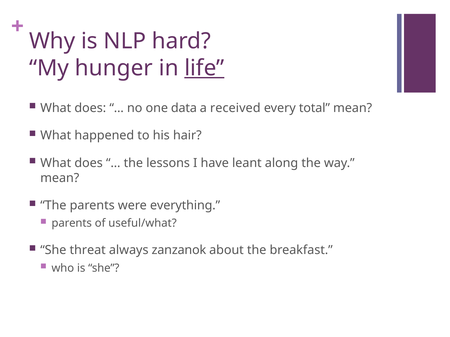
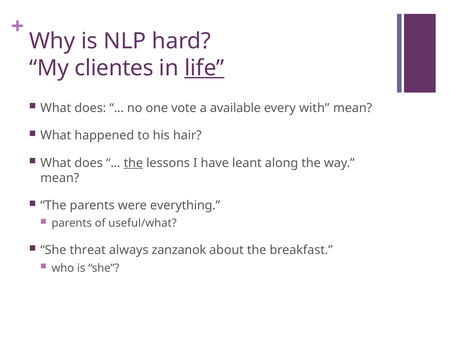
hunger: hunger -> clientes (114, 68)
data: data -> vote (184, 108)
received: received -> available (235, 108)
total: total -> with (314, 108)
the underline: none -> present (133, 163)
